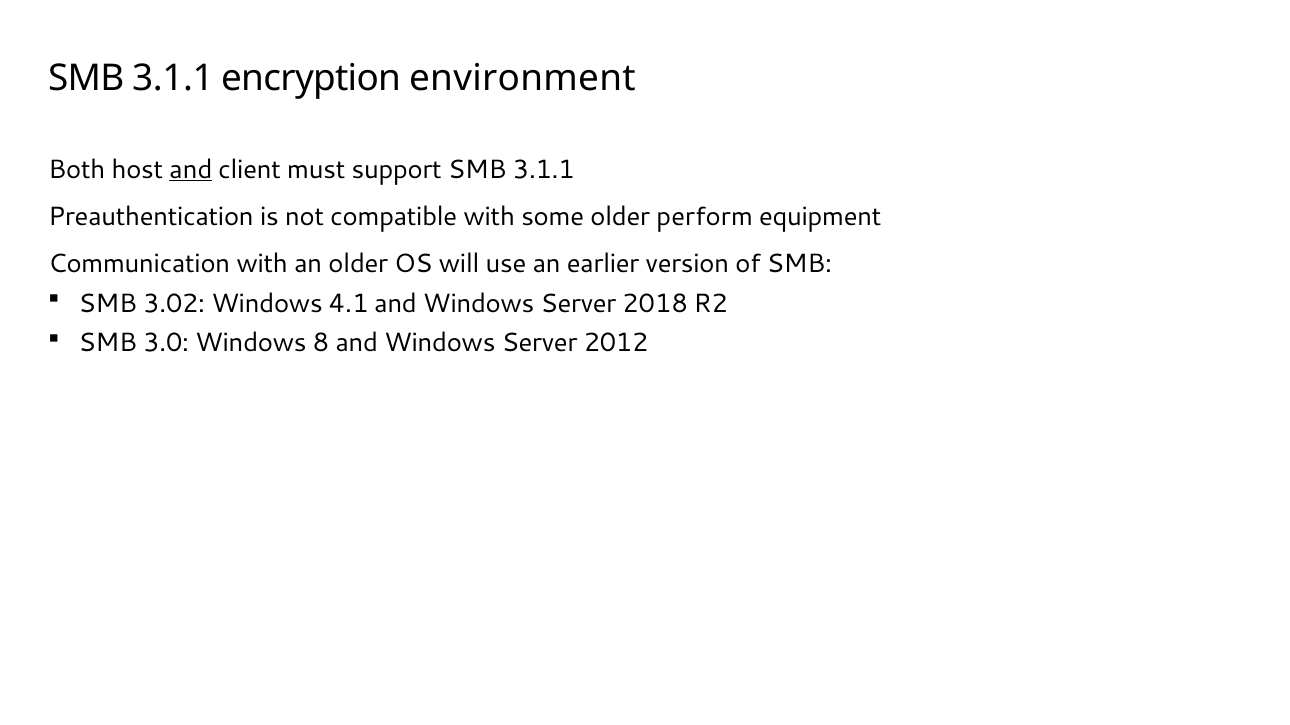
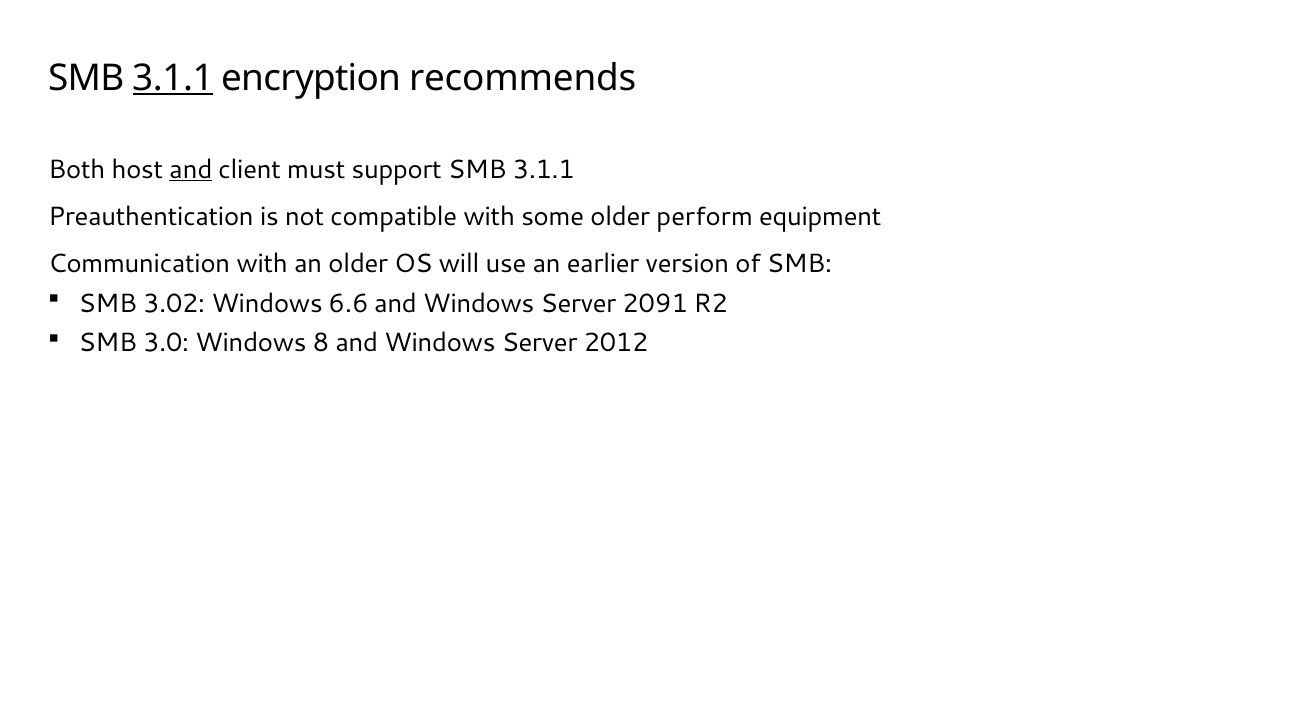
3.1.1 underline: none -> present (173, 79)
environment: environment -> recommends (523, 79)
4.1: 4.1 -> 6.6 (349, 304)
2018: 2018 -> 2091 (655, 304)
